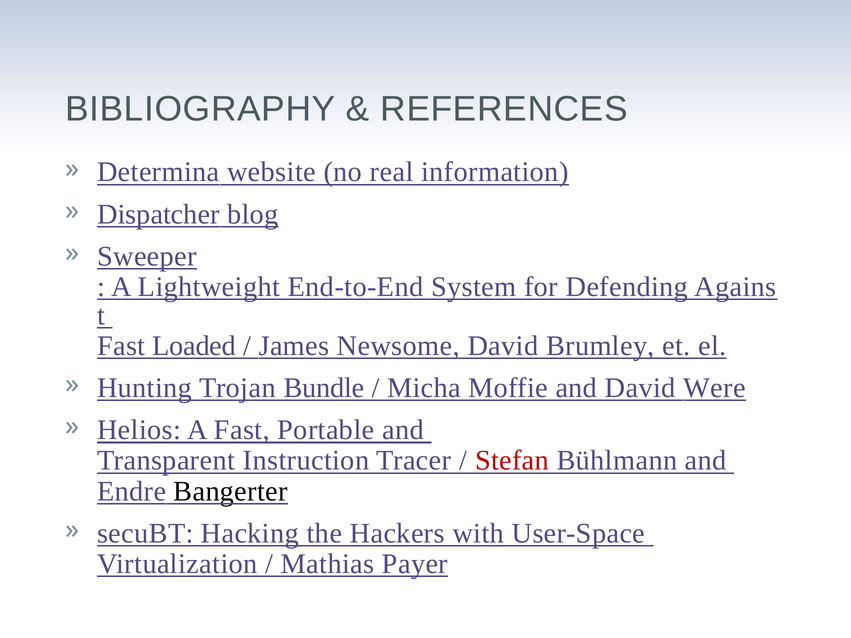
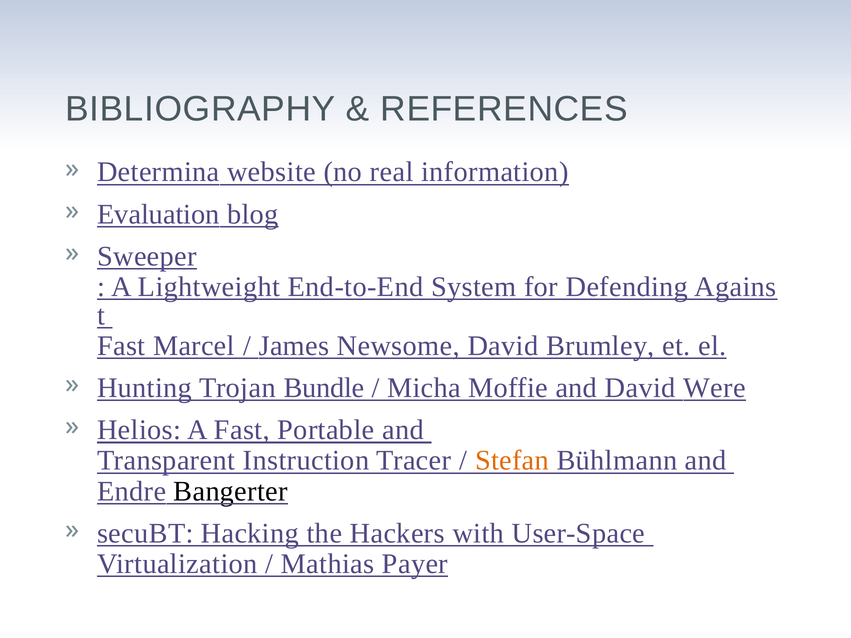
Dispatcher: Dispatcher -> Evaluation (158, 214)
Loaded: Loaded -> Marcel (194, 346)
Stefan colour: red -> orange (512, 461)
